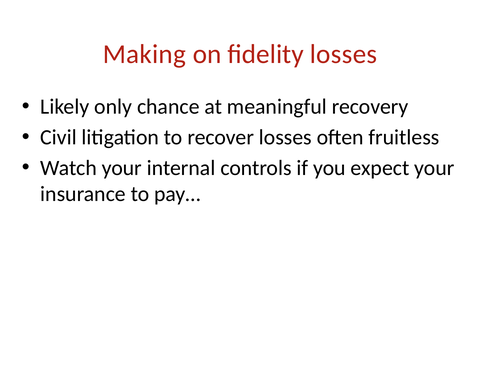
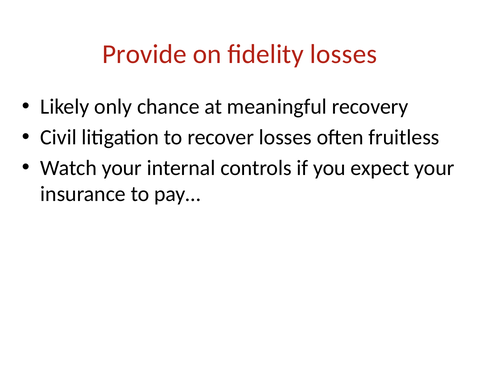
Making: Making -> Provide (144, 54)
